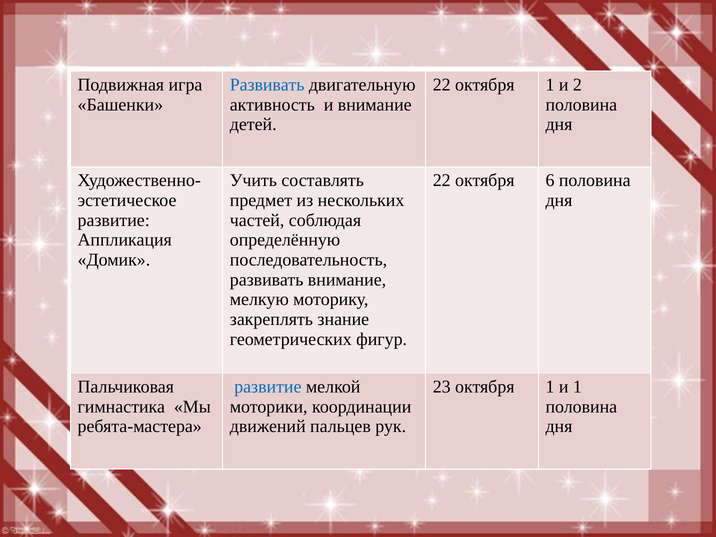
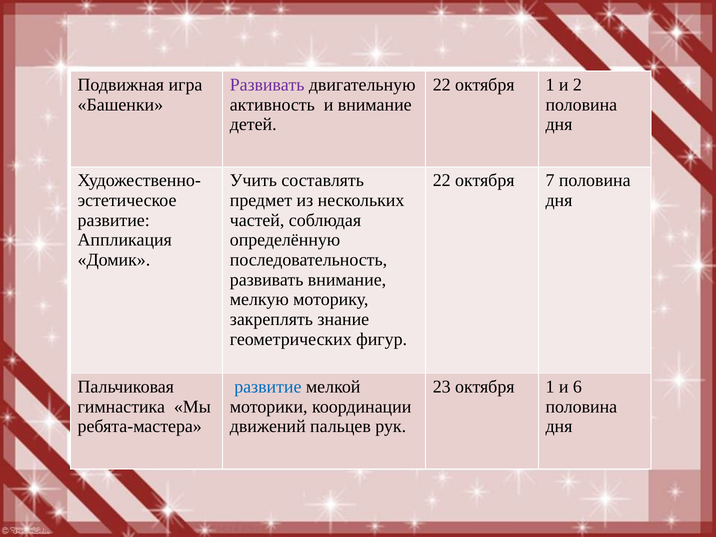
Развивать colour: blue -> purple (267, 85)
6: 6 -> 7 (550, 181)
и 1: 1 -> 6 (577, 387)
